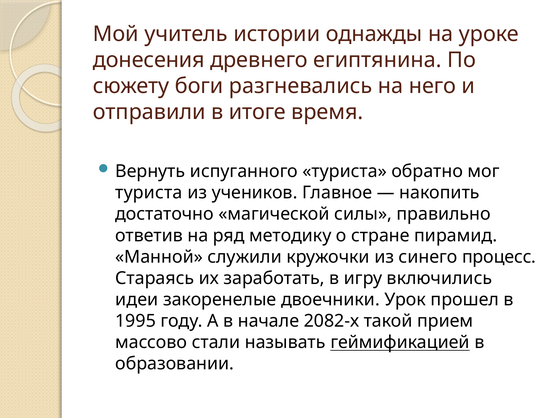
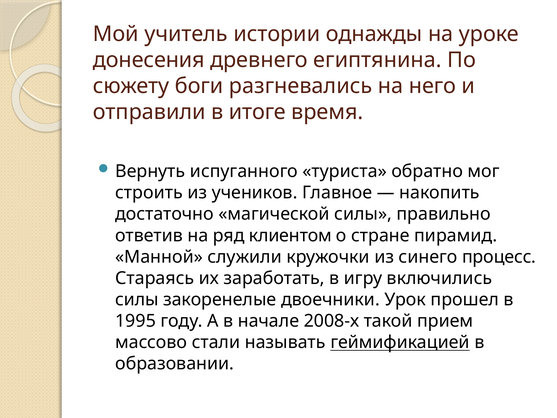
туриста: туриста -> строить (149, 193)
методику: методику -> клиентом (290, 235)
идеи: идеи -> силы (137, 299)
2082-х: 2082-х -> 2008-х (331, 321)
